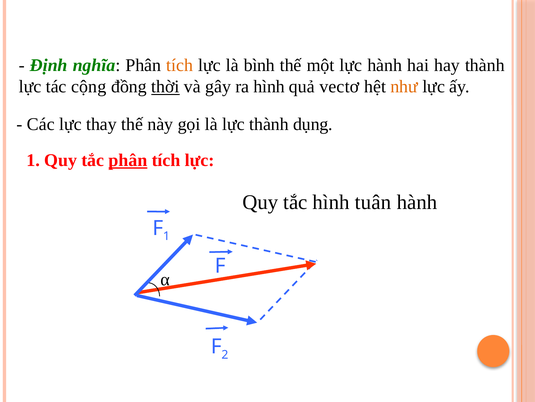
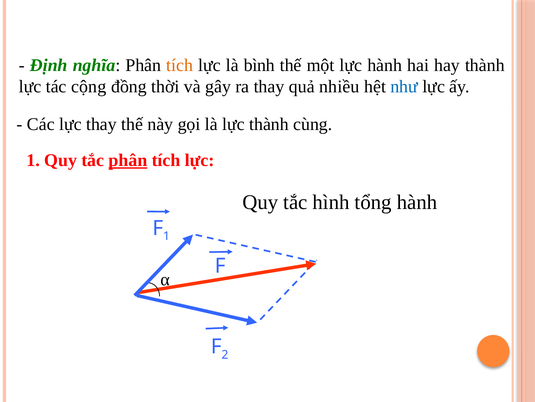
thời underline: present -> none (165, 87)
ra hình: hình -> thay (269, 87)
vectơ: vectơ -> nhiều (339, 87)
như colour: orange -> blue (404, 87)
dụng: dụng -> cùng (313, 124)
tuân: tuân -> tổng (373, 202)
